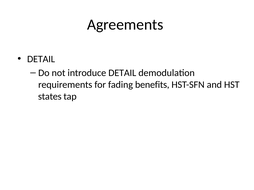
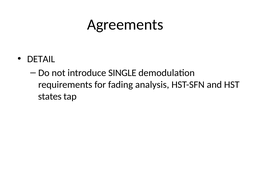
introduce DETAIL: DETAIL -> SINGLE (122, 73)
benefits: benefits -> analysis (152, 85)
